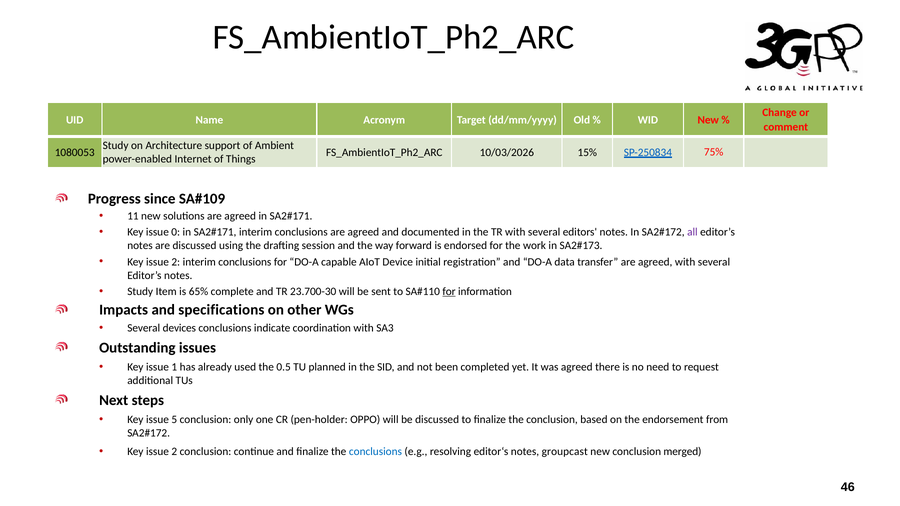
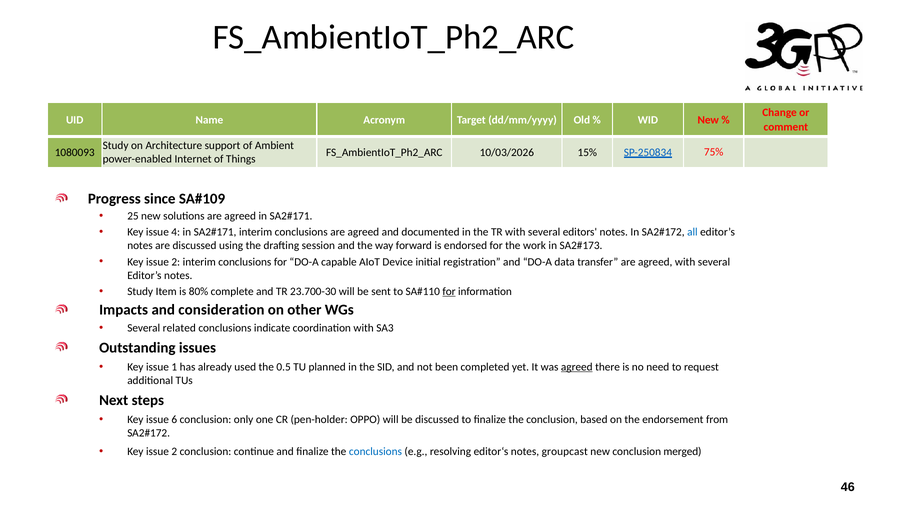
1080053: 1080053 -> 1080093 (75, 152)
11: 11 -> 25 (133, 216)
0: 0 -> 4 (176, 232)
all colour: purple -> blue (692, 232)
65%: 65% -> 80% (199, 292)
specifications: specifications -> consideration (221, 310)
devices: devices -> related (179, 328)
agreed underline: none -> present (577, 367)
5: 5 -> 6 (174, 420)
